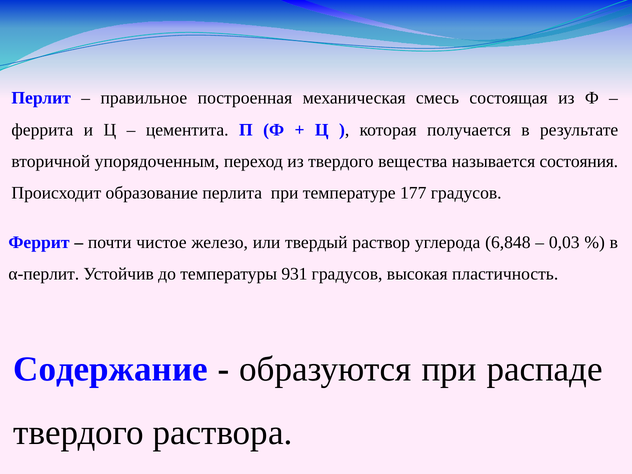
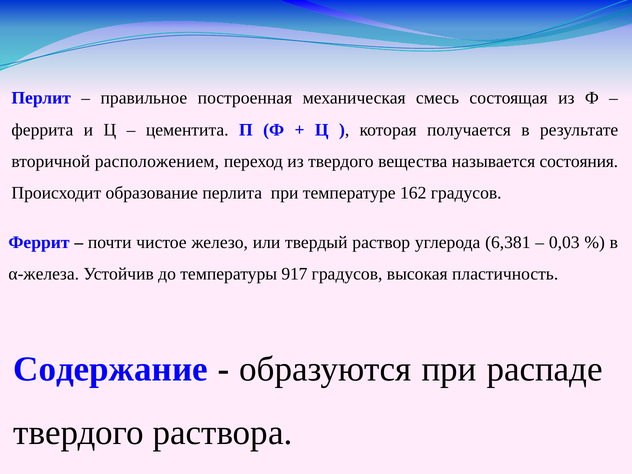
упорядоченным: упорядоченным -> расположением (157, 161)
177: 177 -> 162 (413, 193)
6,848: 6,848 -> 6,381 (508, 242)
α-перлит: α-перлит -> α-железа (44, 274)
931: 931 -> 917 (294, 274)
